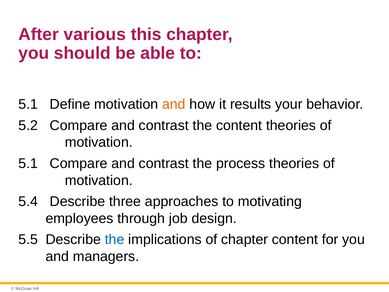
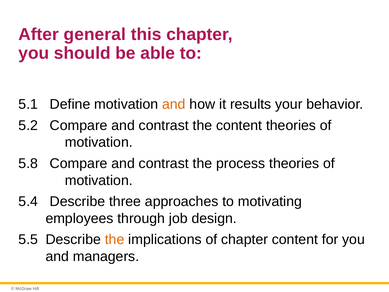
various: various -> general (95, 34)
5.1: 5.1 -> 5.8 (28, 163)
the colour: blue -> orange (115, 239)
